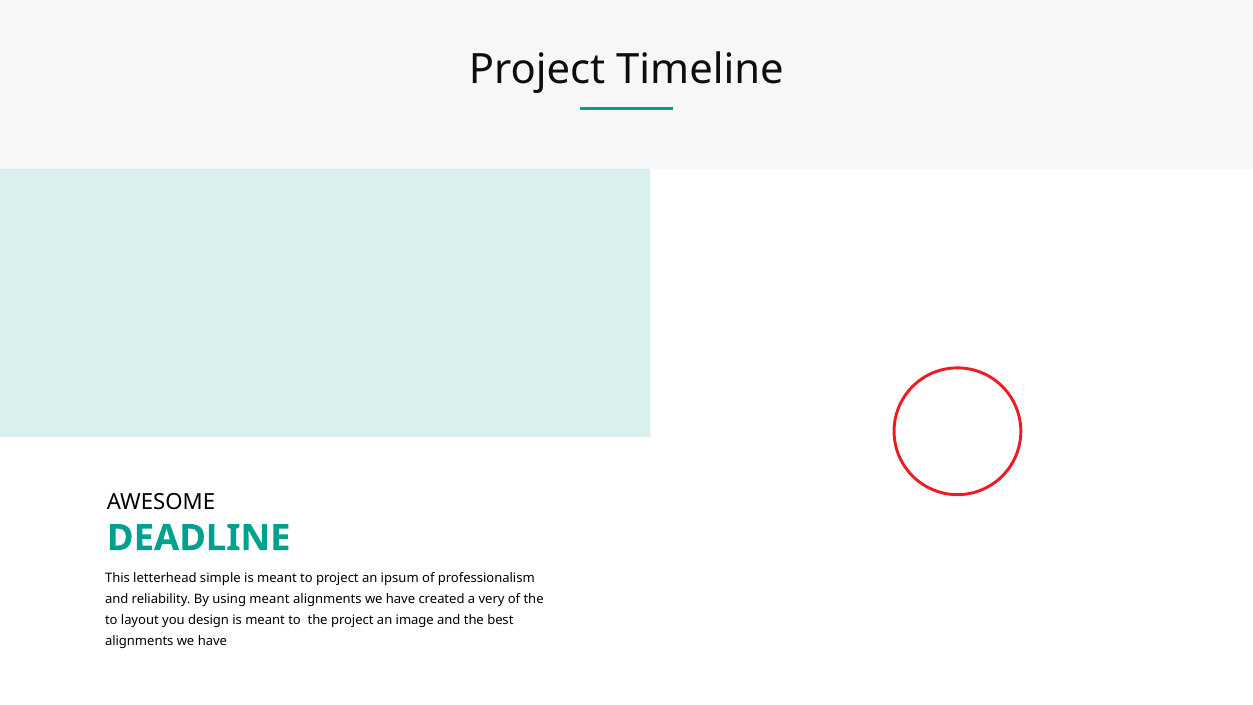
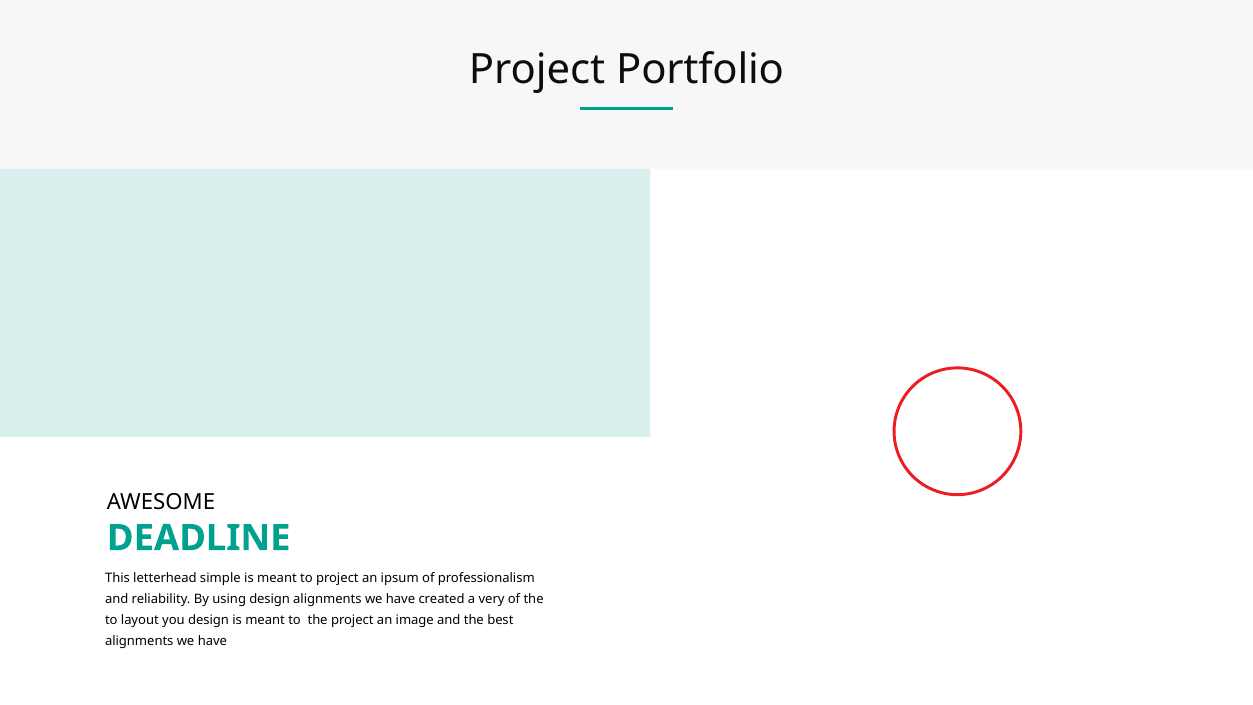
Timeline: Timeline -> Portfolio (700, 69)
using meant: meant -> design (270, 599)
